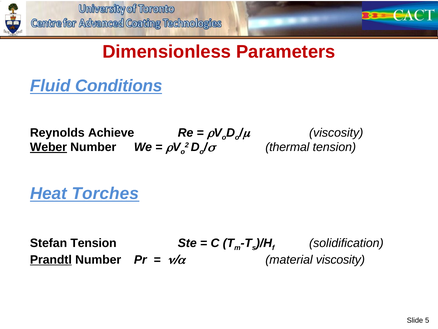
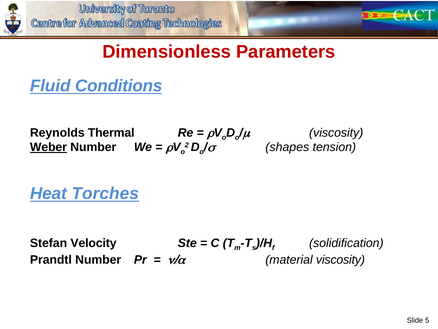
Achieve: Achieve -> Thermal (111, 133)
thermal: thermal -> shapes (287, 147)
Stefan Tension: Tension -> Velocity (94, 243)
Prandtl underline: present -> none (51, 259)
